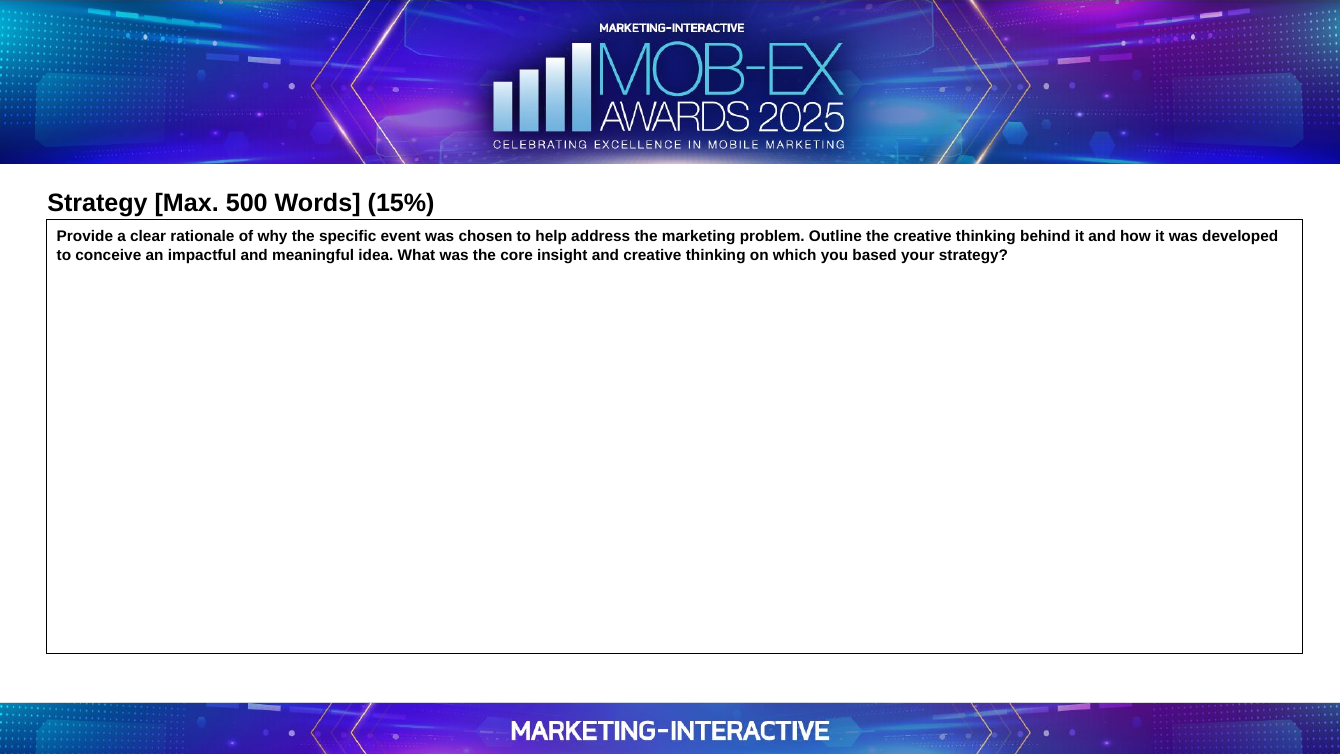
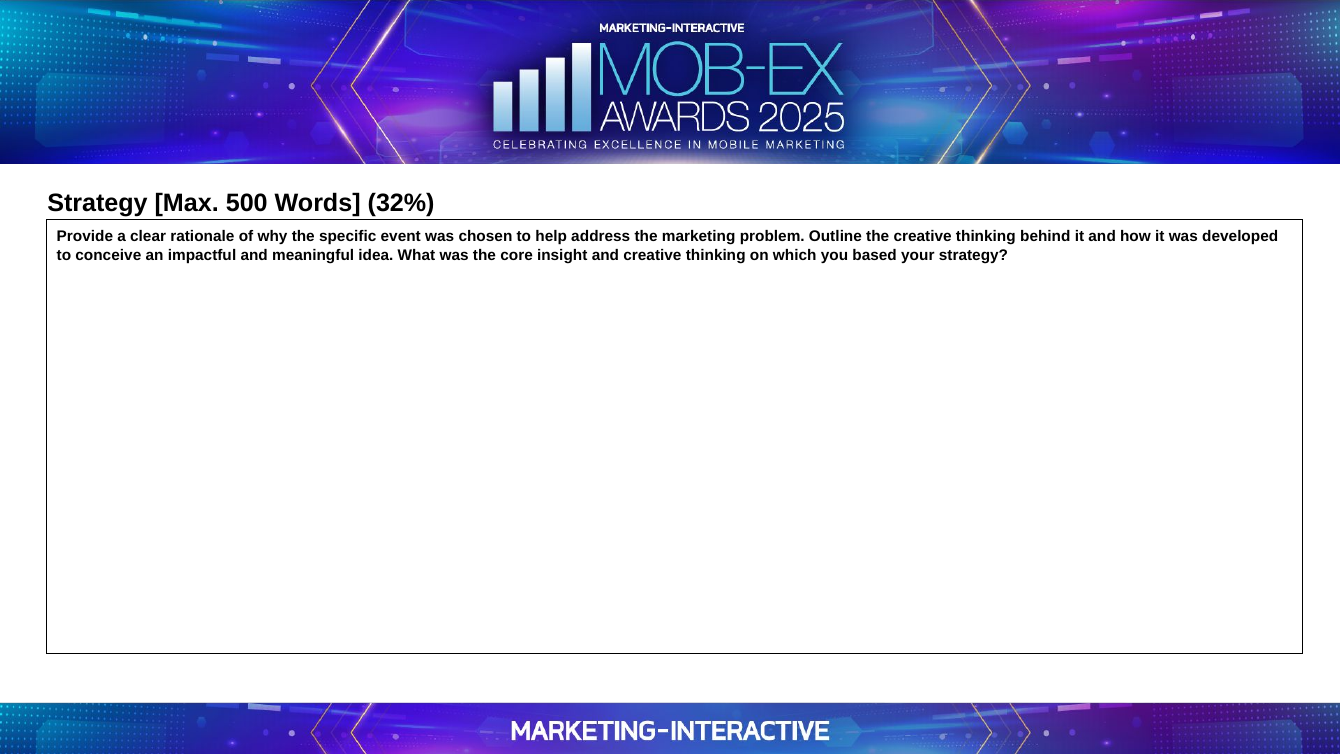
15%: 15% -> 32% (401, 203)
